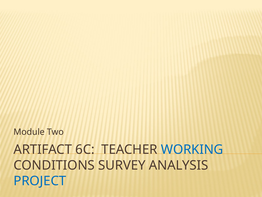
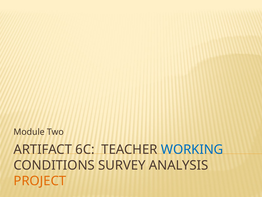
PROJECT colour: blue -> orange (40, 181)
